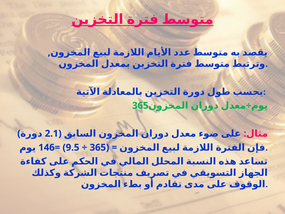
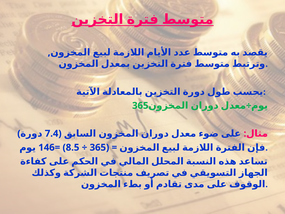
2.1: 2.1 -> 7.4 (52, 133)
9.5: 9.5 -> 8.5 (73, 147)
